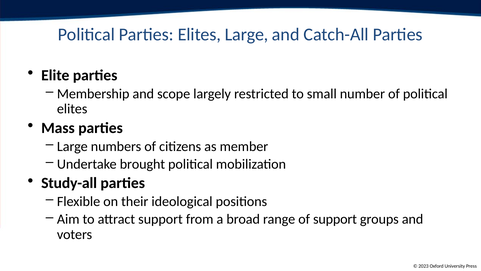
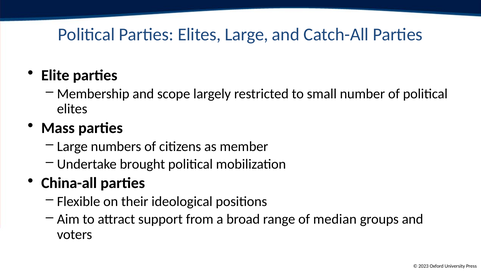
Study-all: Study-all -> China-all (69, 183)
of support: support -> median (335, 219)
